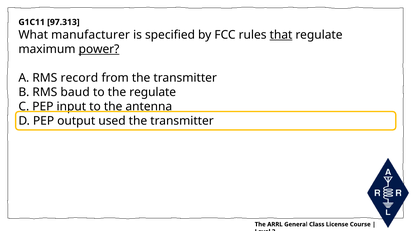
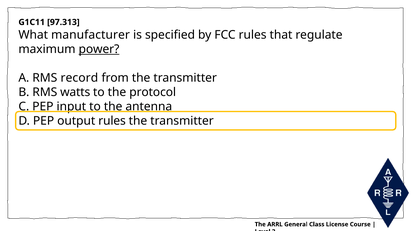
that underline: present -> none (281, 35)
baud: baud -> watts (75, 92)
the regulate: regulate -> protocol (153, 92)
output used: used -> rules (112, 121)
